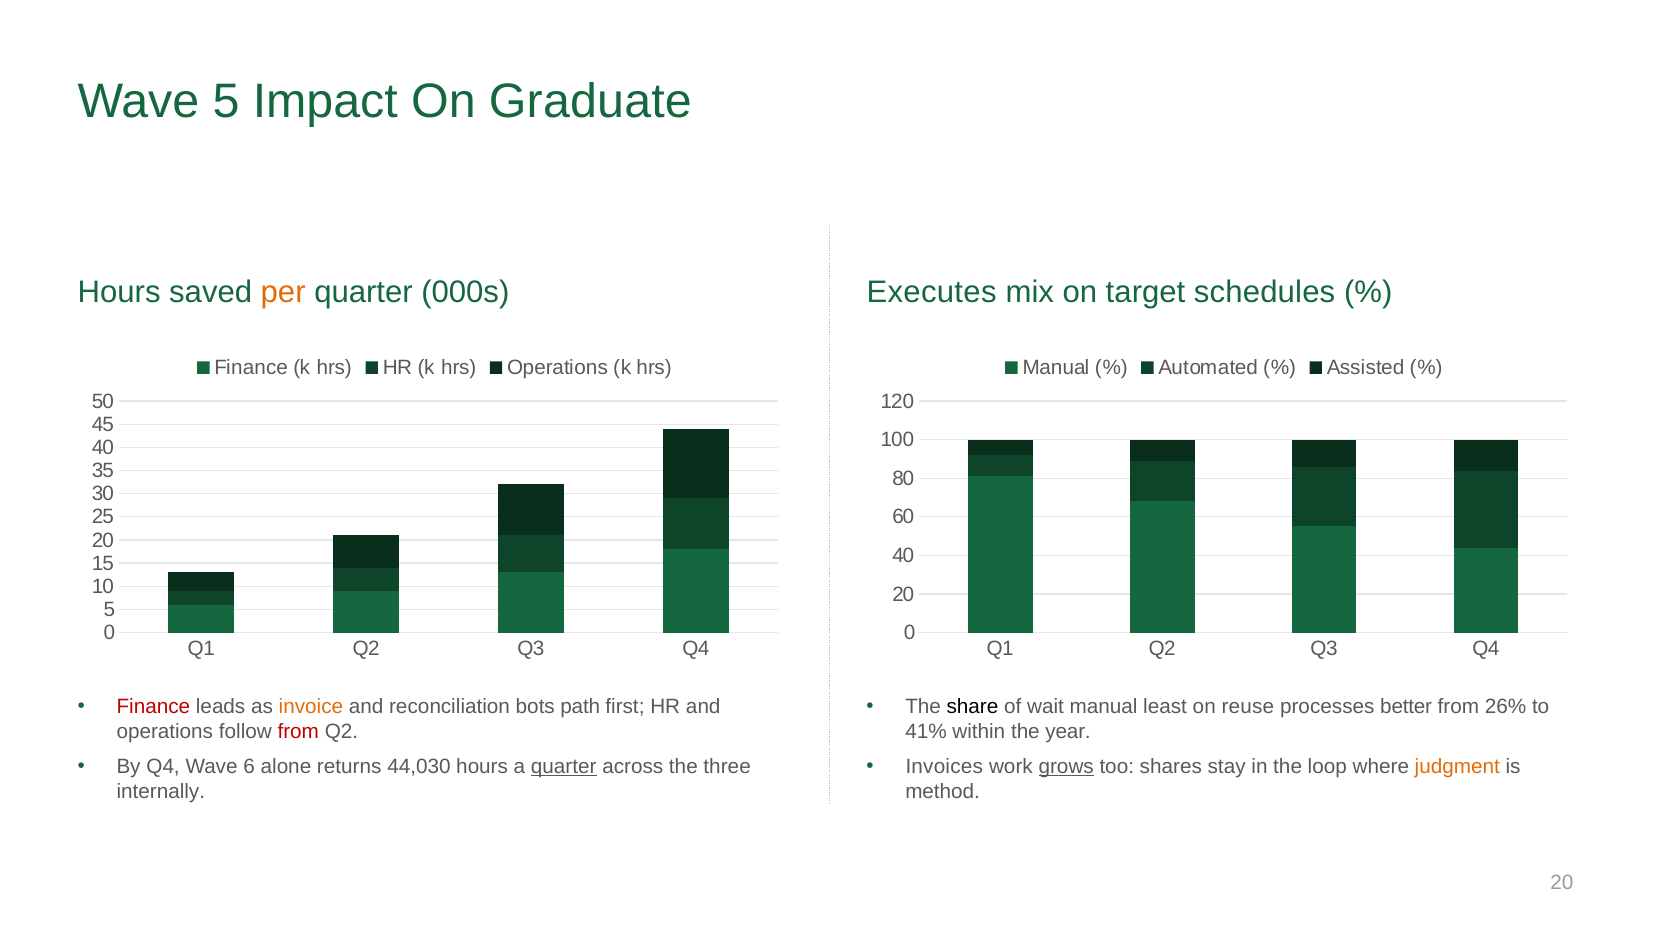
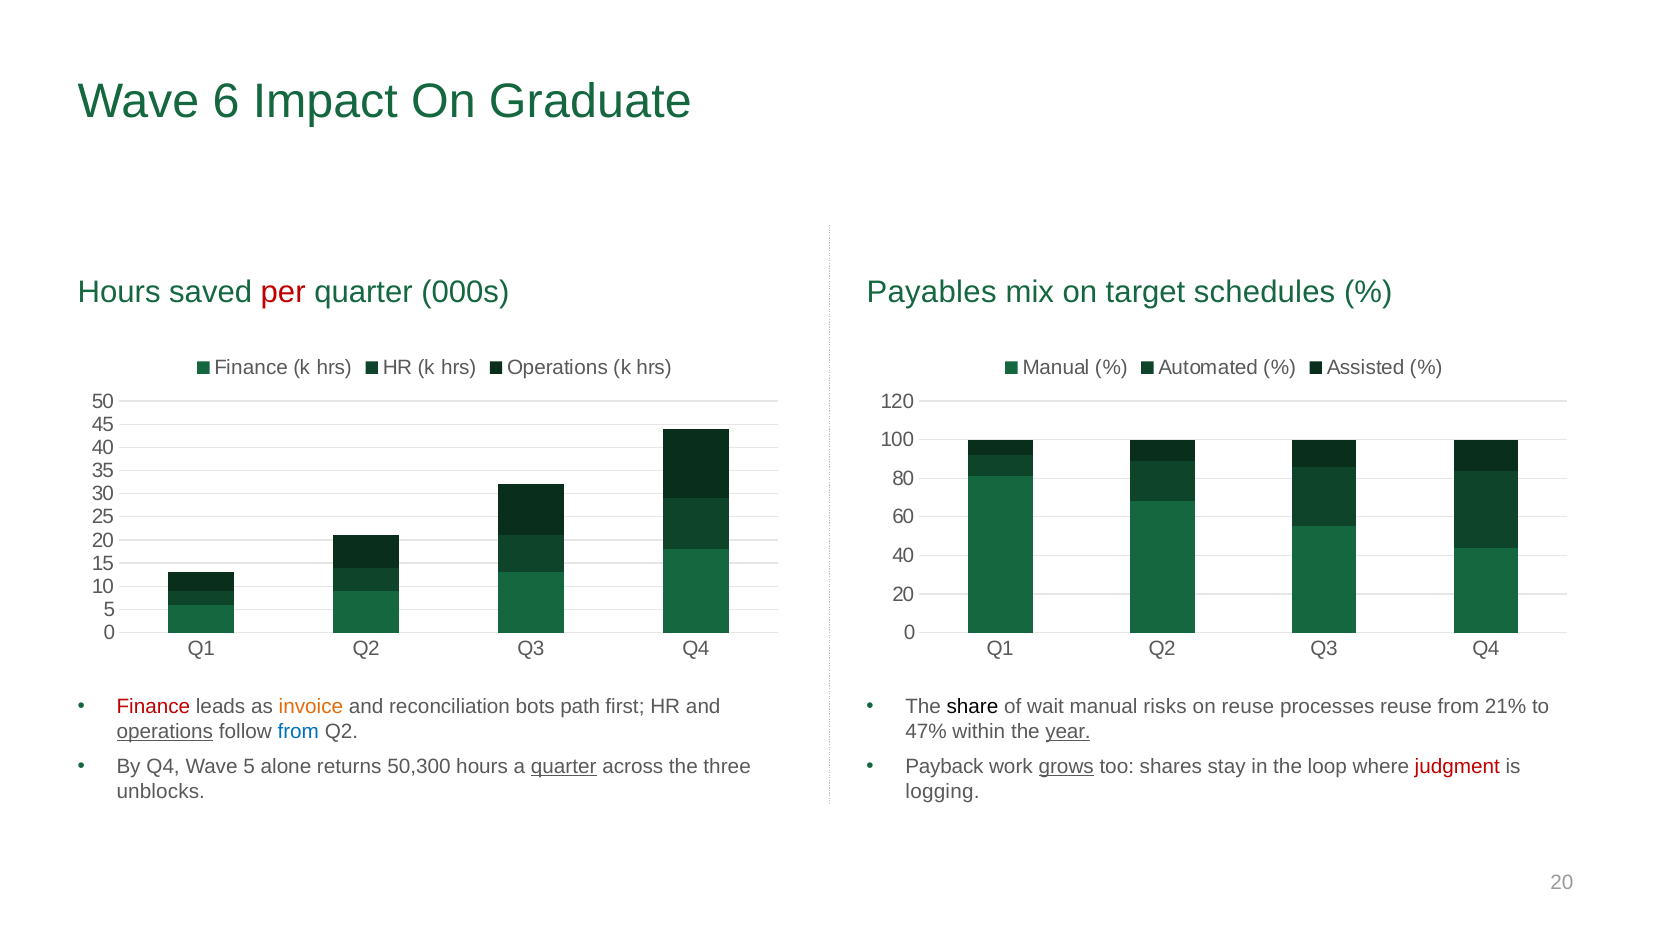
Wave 5: 5 -> 6 (226, 102)
per colour: orange -> red (283, 292)
Executes: Executes -> Payables (932, 292)
least: least -> risks (1165, 707)
processes better: better -> reuse (1406, 707)
26%: 26% -> 21% (1506, 707)
operations underline: none -> present (165, 732)
from colour: red -> blue (298, 732)
41%: 41% -> 47% (926, 732)
year underline: none -> present (1068, 732)
Wave 6: 6 -> 5 (249, 767)
44,030: 44,030 -> 50,300 (419, 767)
Invoices: Invoices -> Payback (944, 767)
judgment colour: orange -> red (1457, 767)
internally: internally -> unblocks (161, 792)
method: method -> logging (942, 792)
